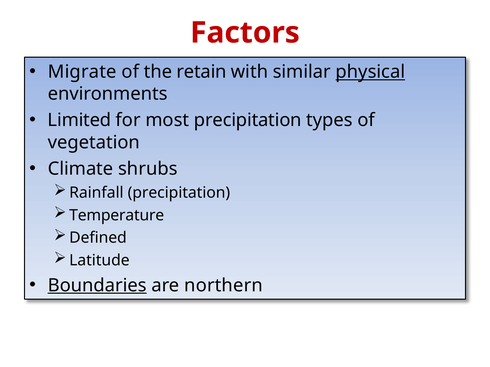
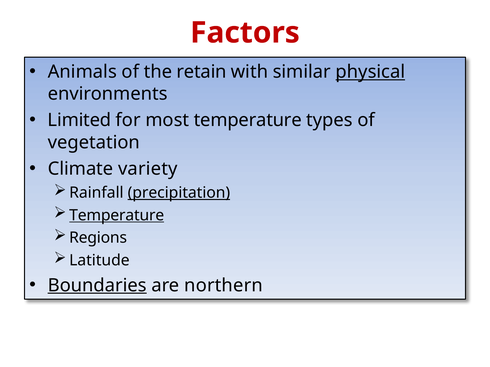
Migrate: Migrate -> Animals (82, 72)
most precipitation: precipitation -> temperature (248, 120)
shrubs: shrubs -> variety (148, 169)
precipitation underline: none -> present (179, 193)
Temperature underline: none -> present (117, 216)
Defined: Defined -> Regions (98, 238)
